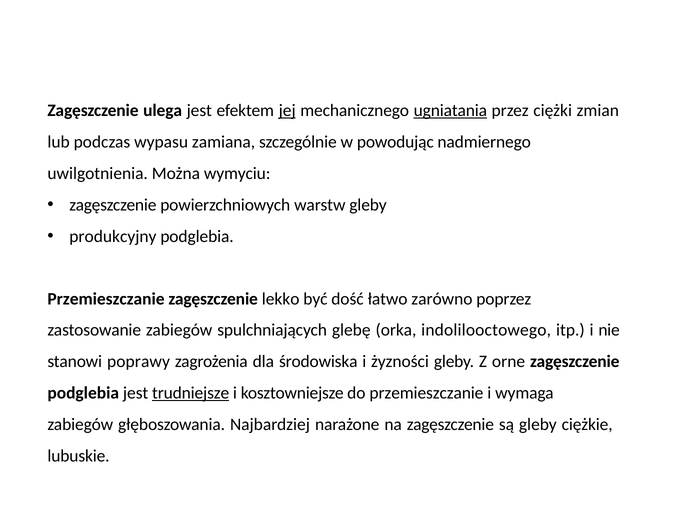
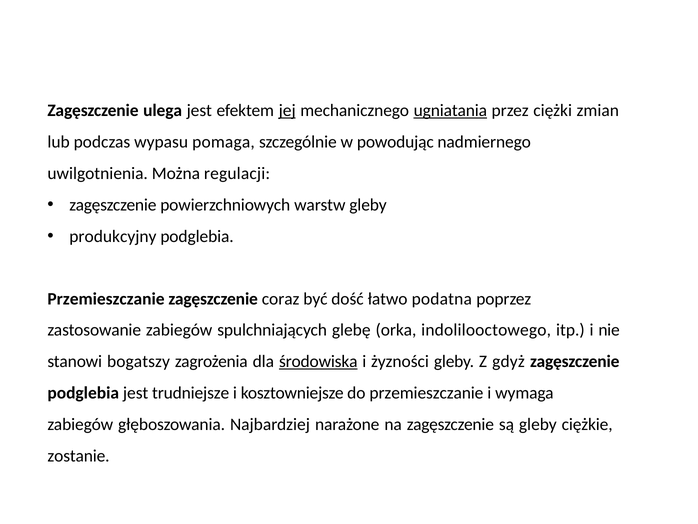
zamiana: zamiana -> pomaga (223, 142)
wymyciu: wymyciu -> regulacji (237, 173)
lekko: lekko -> coraz (281, 299)
zarówno: zarówno -> podatna (442, 299)
poprawy: poprawy -> bogatszy (138, 361)
środowiska underline: none -> present (318, 361)
orne: orne -> gdyż (508, 361)
trudniejsze underline: present -> none (191, 393)
lubuskie: lubuskie -> zostanie (79, 456)
